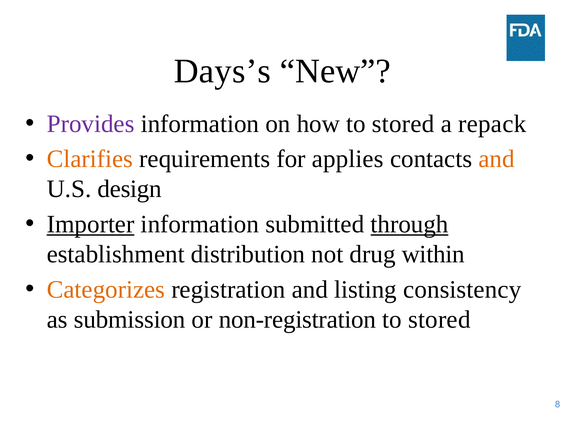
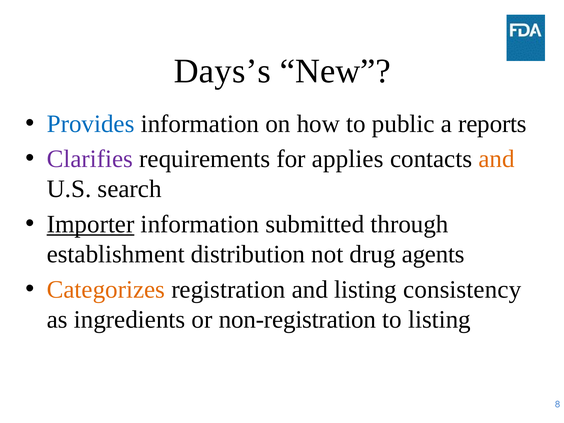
Provides colour: purple -> blue (91, 124)
how to stored: stored -> public (403, 124)
repack: repack -> reports (492, 124)
Clarifies colour: orange -> purple (90, 159)
design: design -> search (130, 189)
through underline: present -> none (410, 224)
within: within -> agents (433, 254)
submission: submission -> ingredients (130, 320)
stored: stored -> listing (439, 320)
